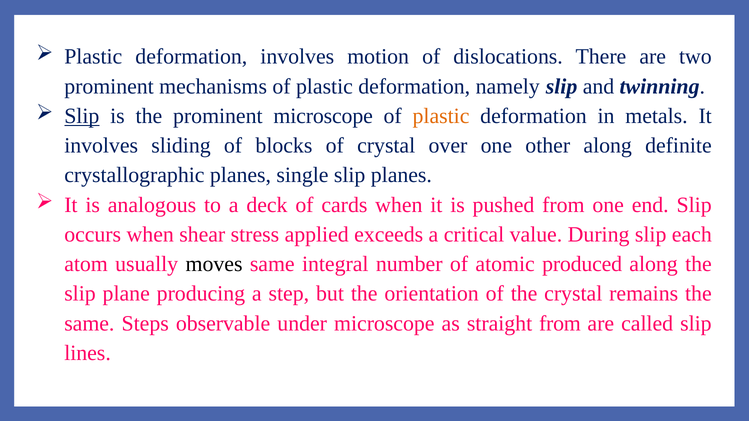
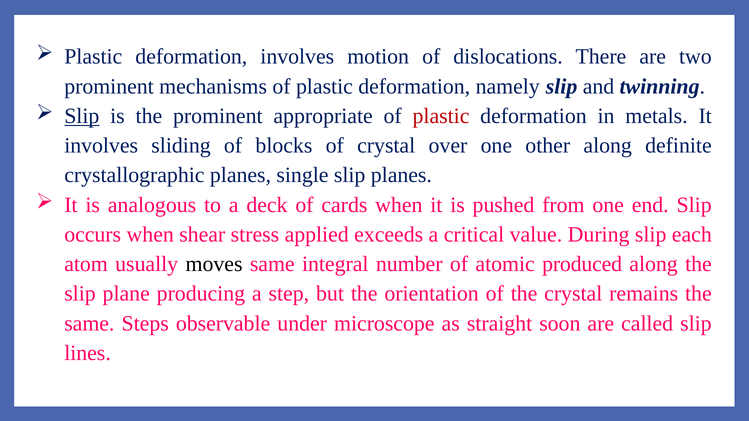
prominent microscope: microscope -> appropriate (323, 116)
plastic colour: orange -> red (441, 116)
straight from: from -> soon (560, 324)
